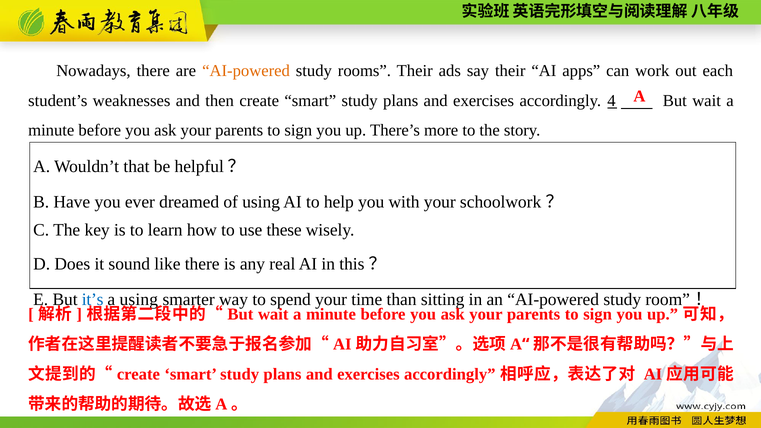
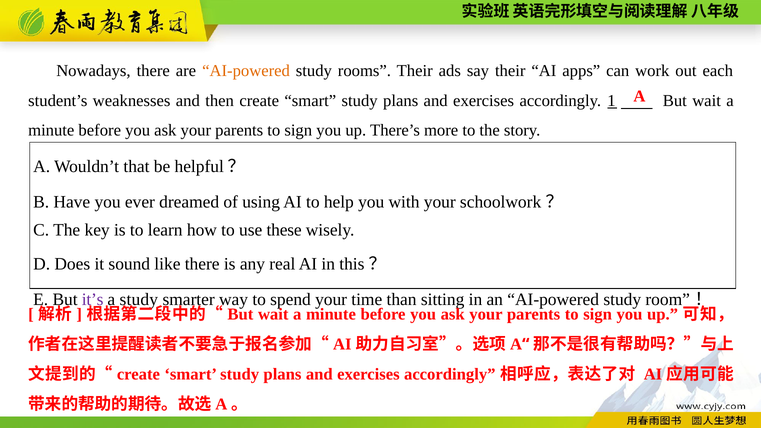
4: 4 -> 1 (611, 101)
it’s colour: blue -> purple (93, 299)
a using: using -> study (139, 299)
